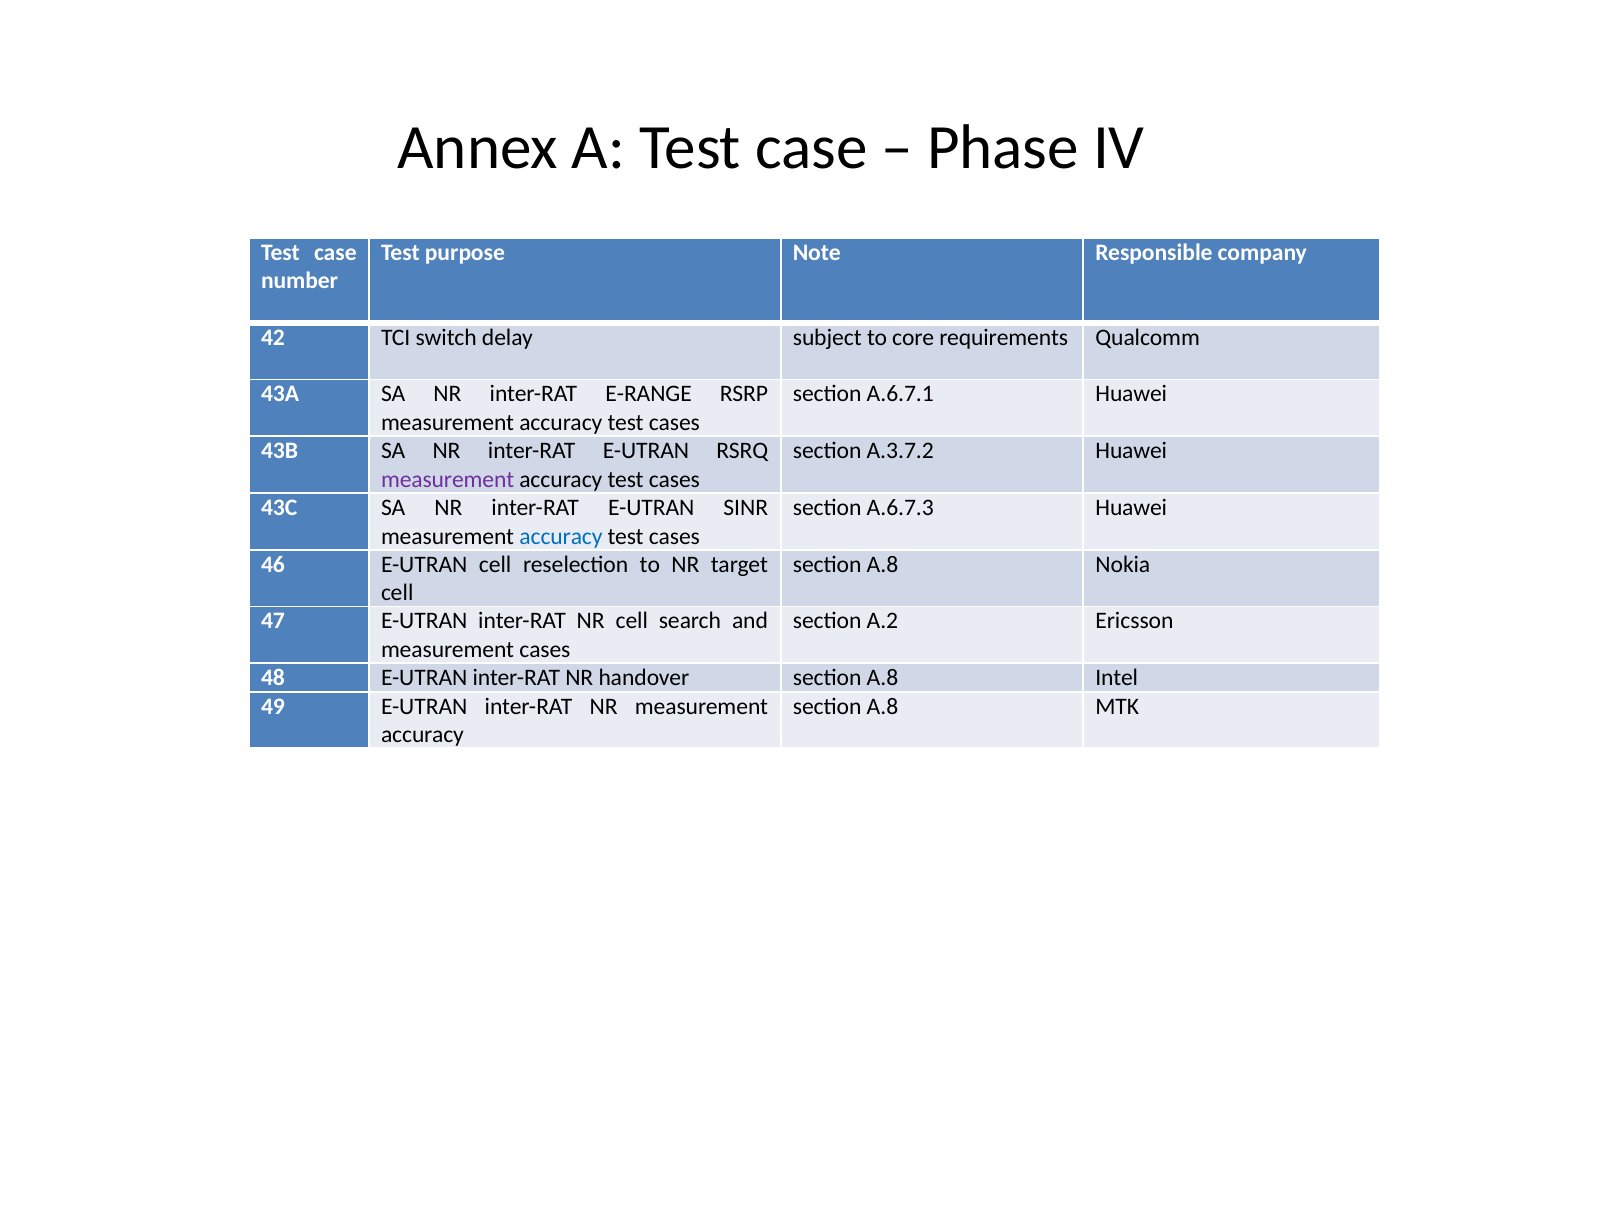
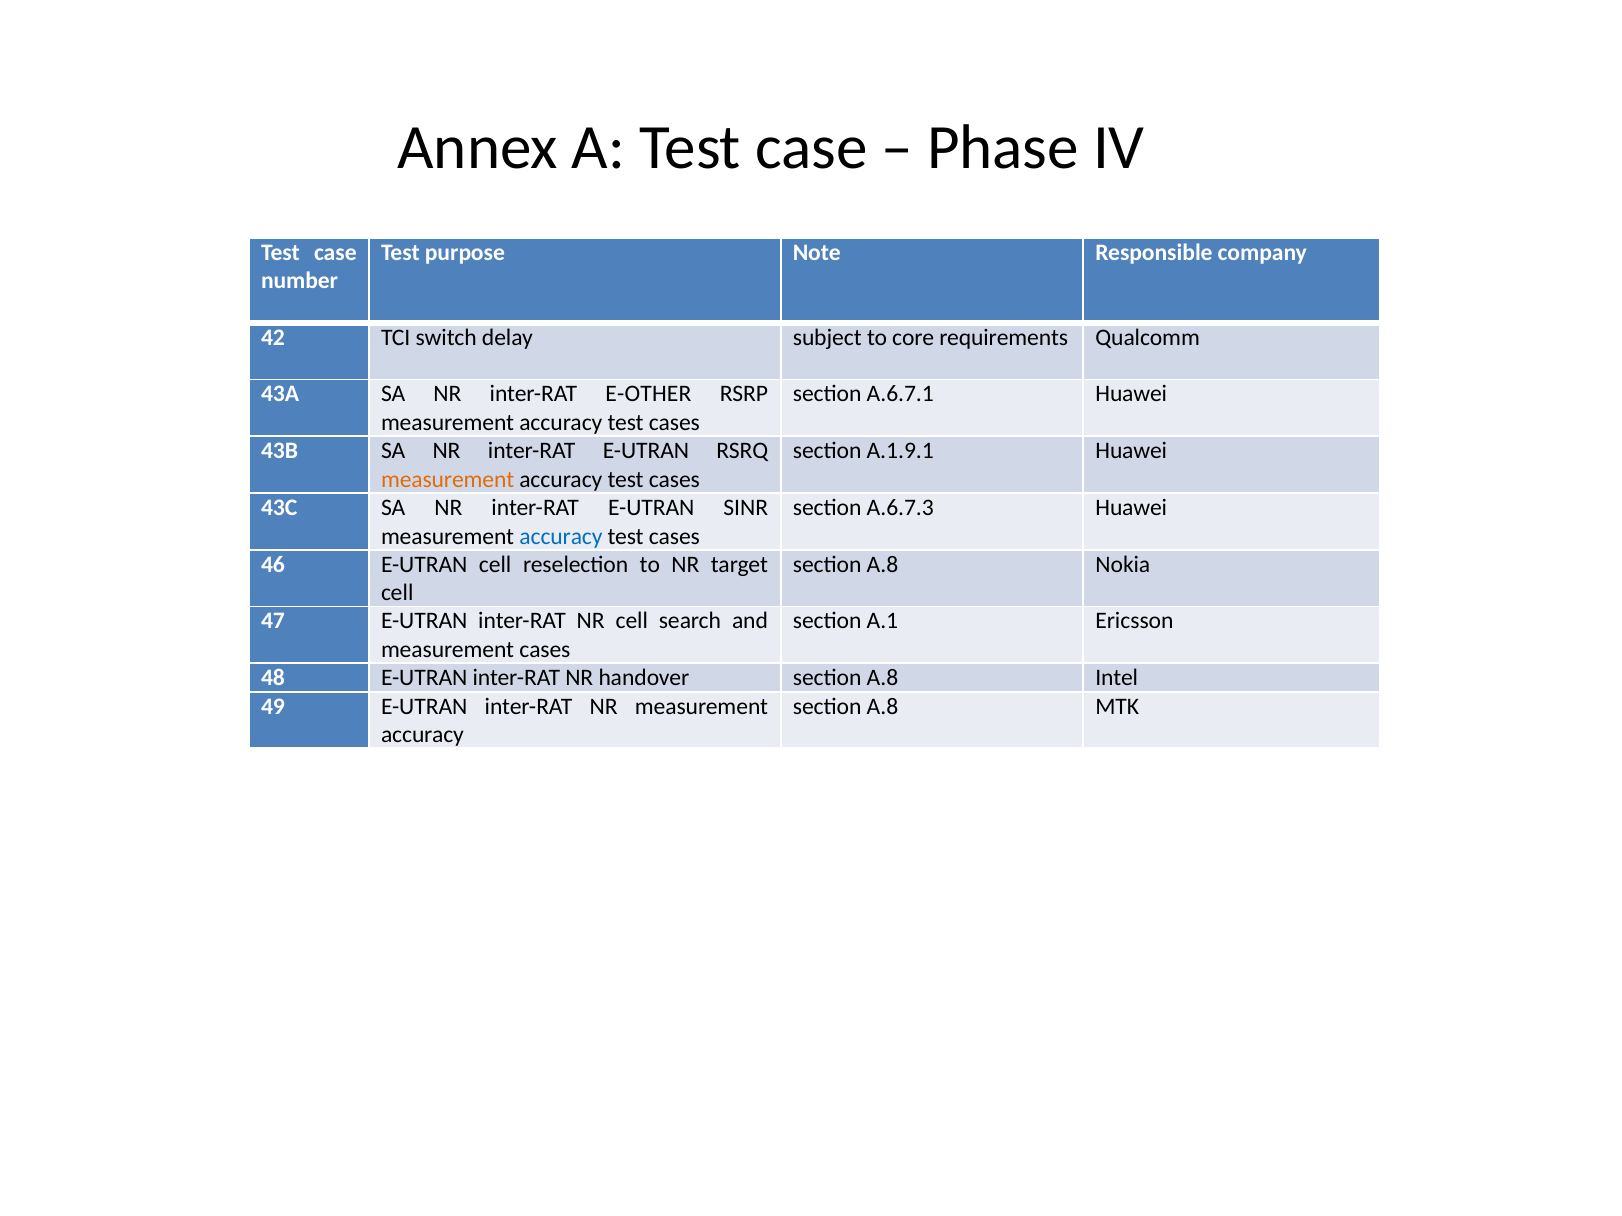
E-RANGE: E-RANGE -> E-OTHER (648, 394)
A.3.7.2: A.3.7.2 -> A.1.9.1 (900, 451)
measurement colour: purple -> orange (448, 480)
A.2: A.2 -> A.1 (882, 621)
